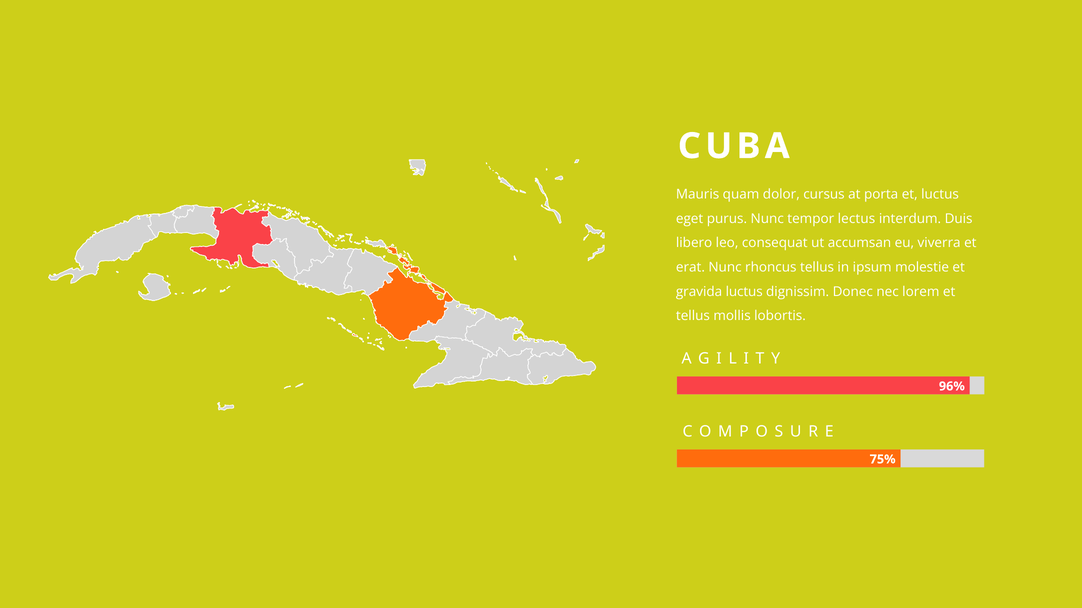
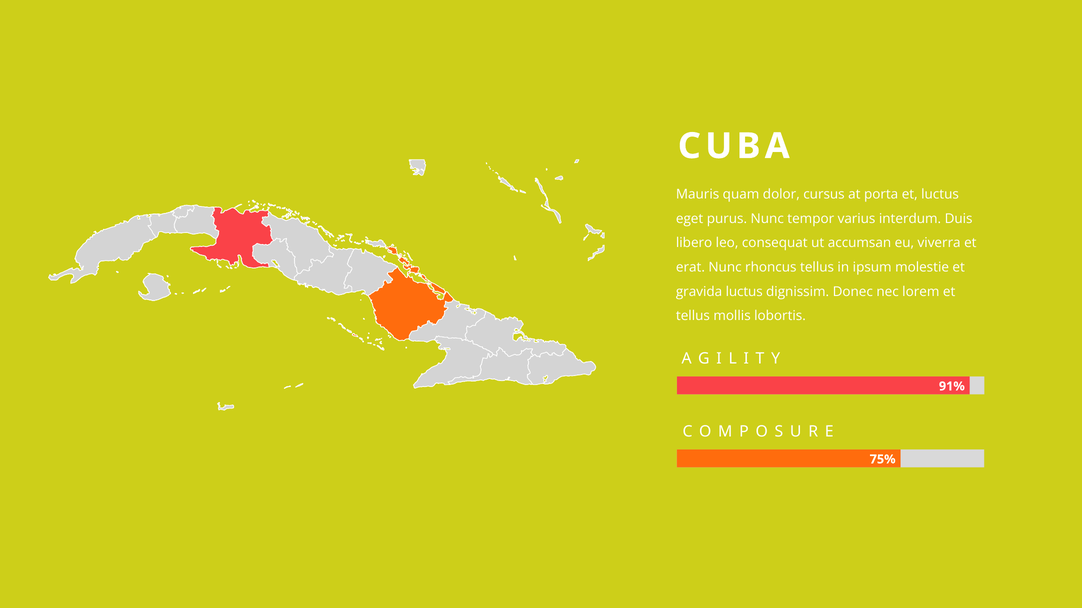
lectus: lectus -> varius (857, 219)
96%: 96% -> 91% (952, 387)
